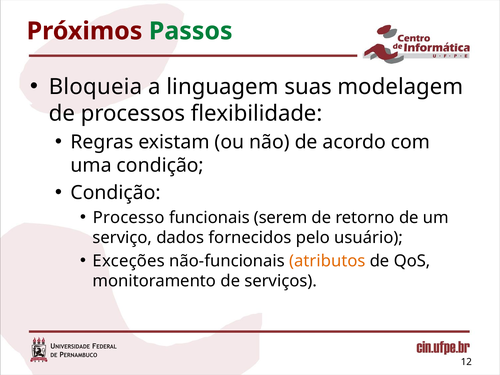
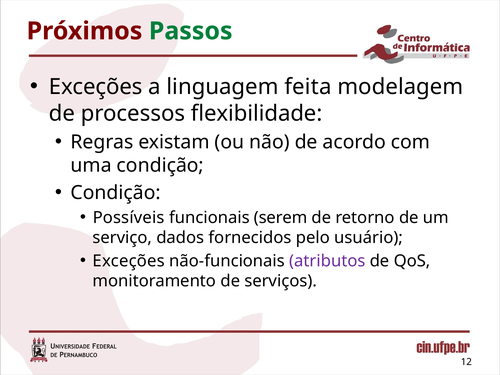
Bloqueia: Bloqueia -> Exceções (96, 87)
suas: suas -> feita (308, 87)
Processo: Processo -> Possíveis (129, 218)
atributos colour: orange -> purple (327, 261)
